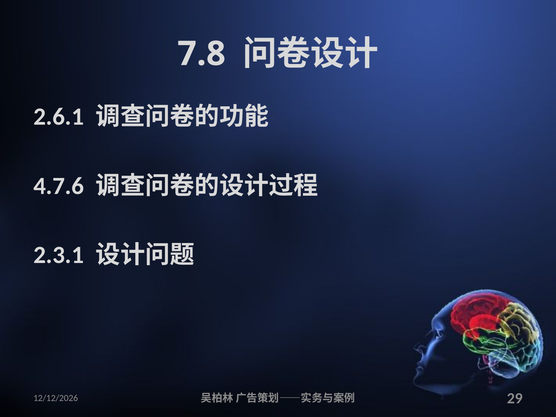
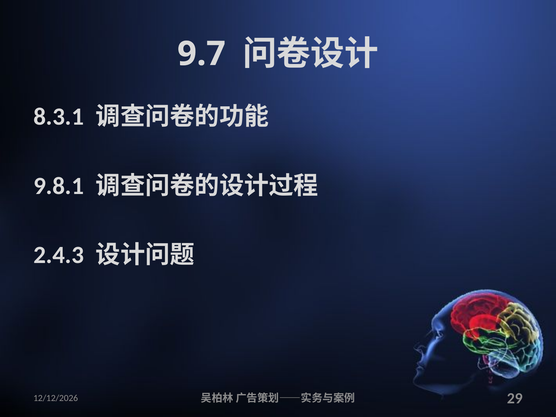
7.8: 7.8 -> 9.7 (201, 54)
2.6.1: 2.6.1 -> 8.3.1 (59, 117)
4.7.6: 4.7.6 -> 9.8.1 (59, 186)
2.3.1: 2.3.1 -> 2.4.3 (59, 255)
